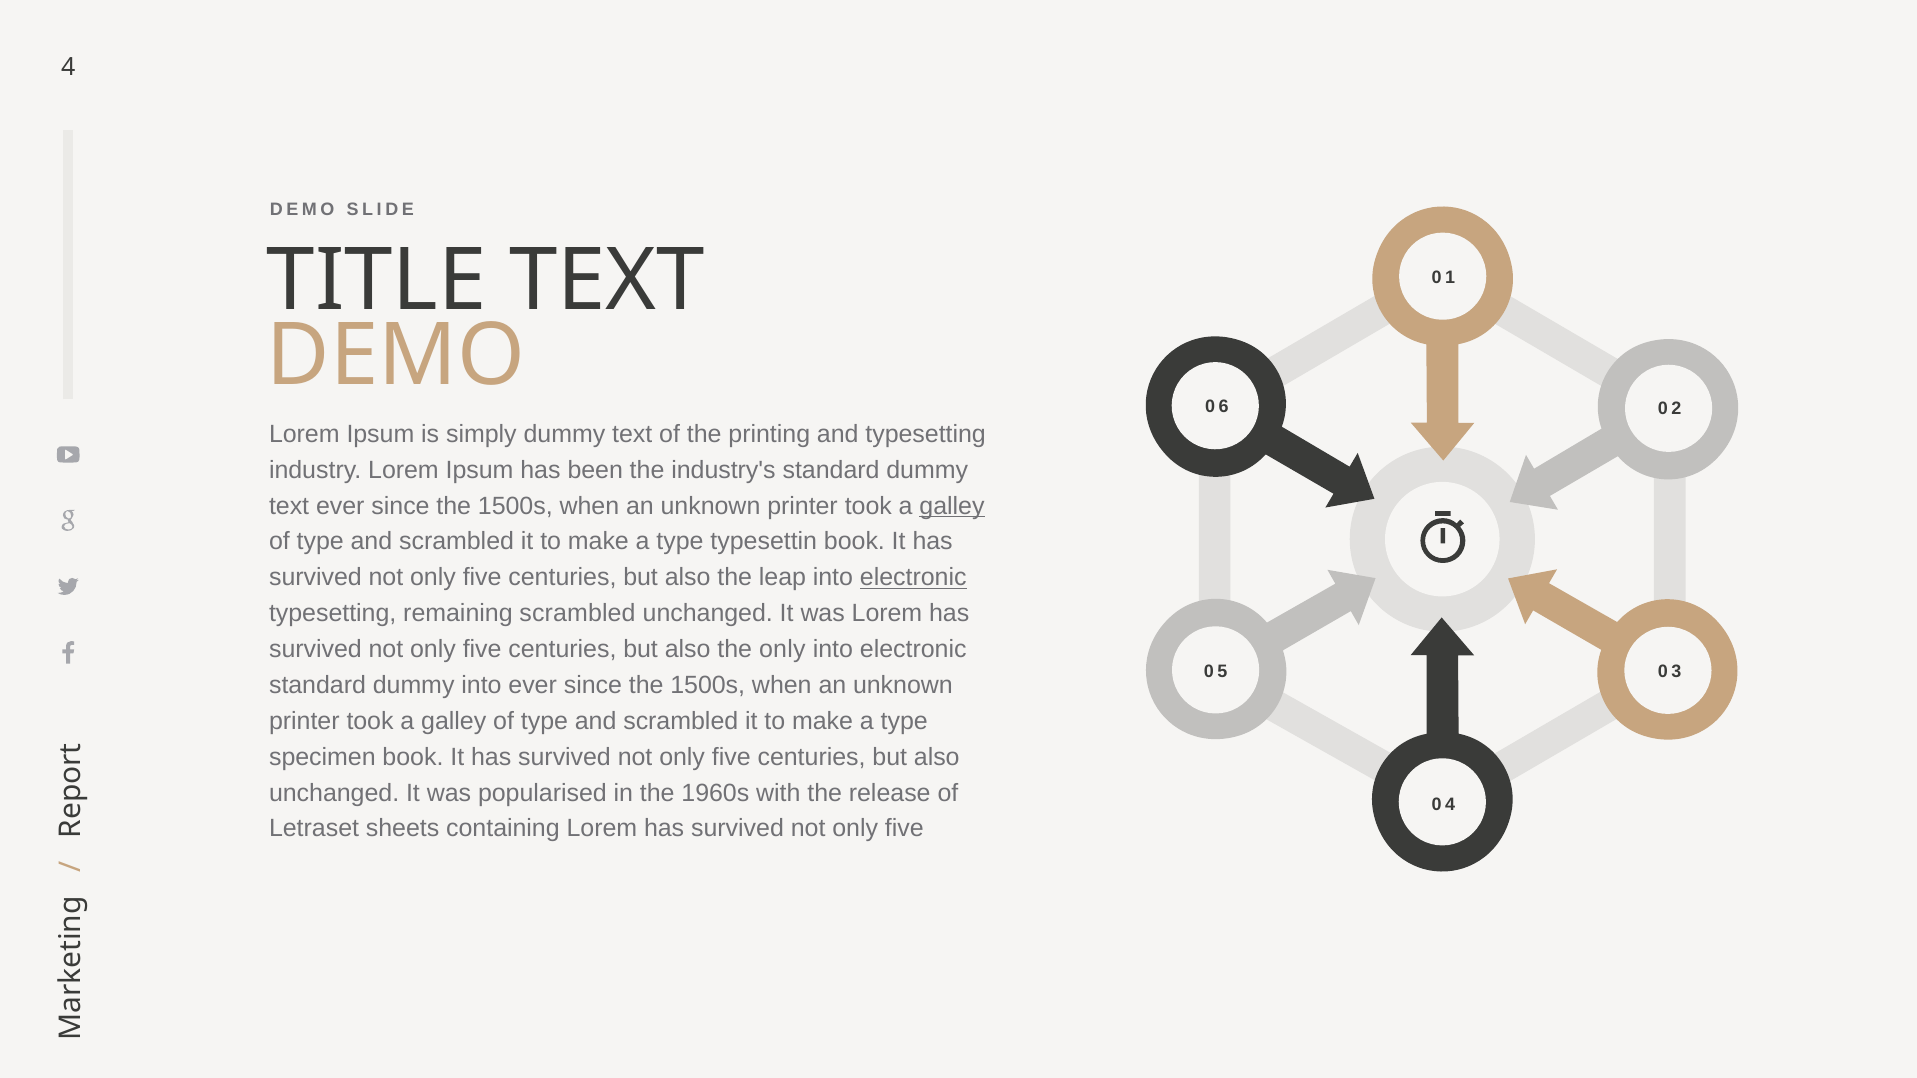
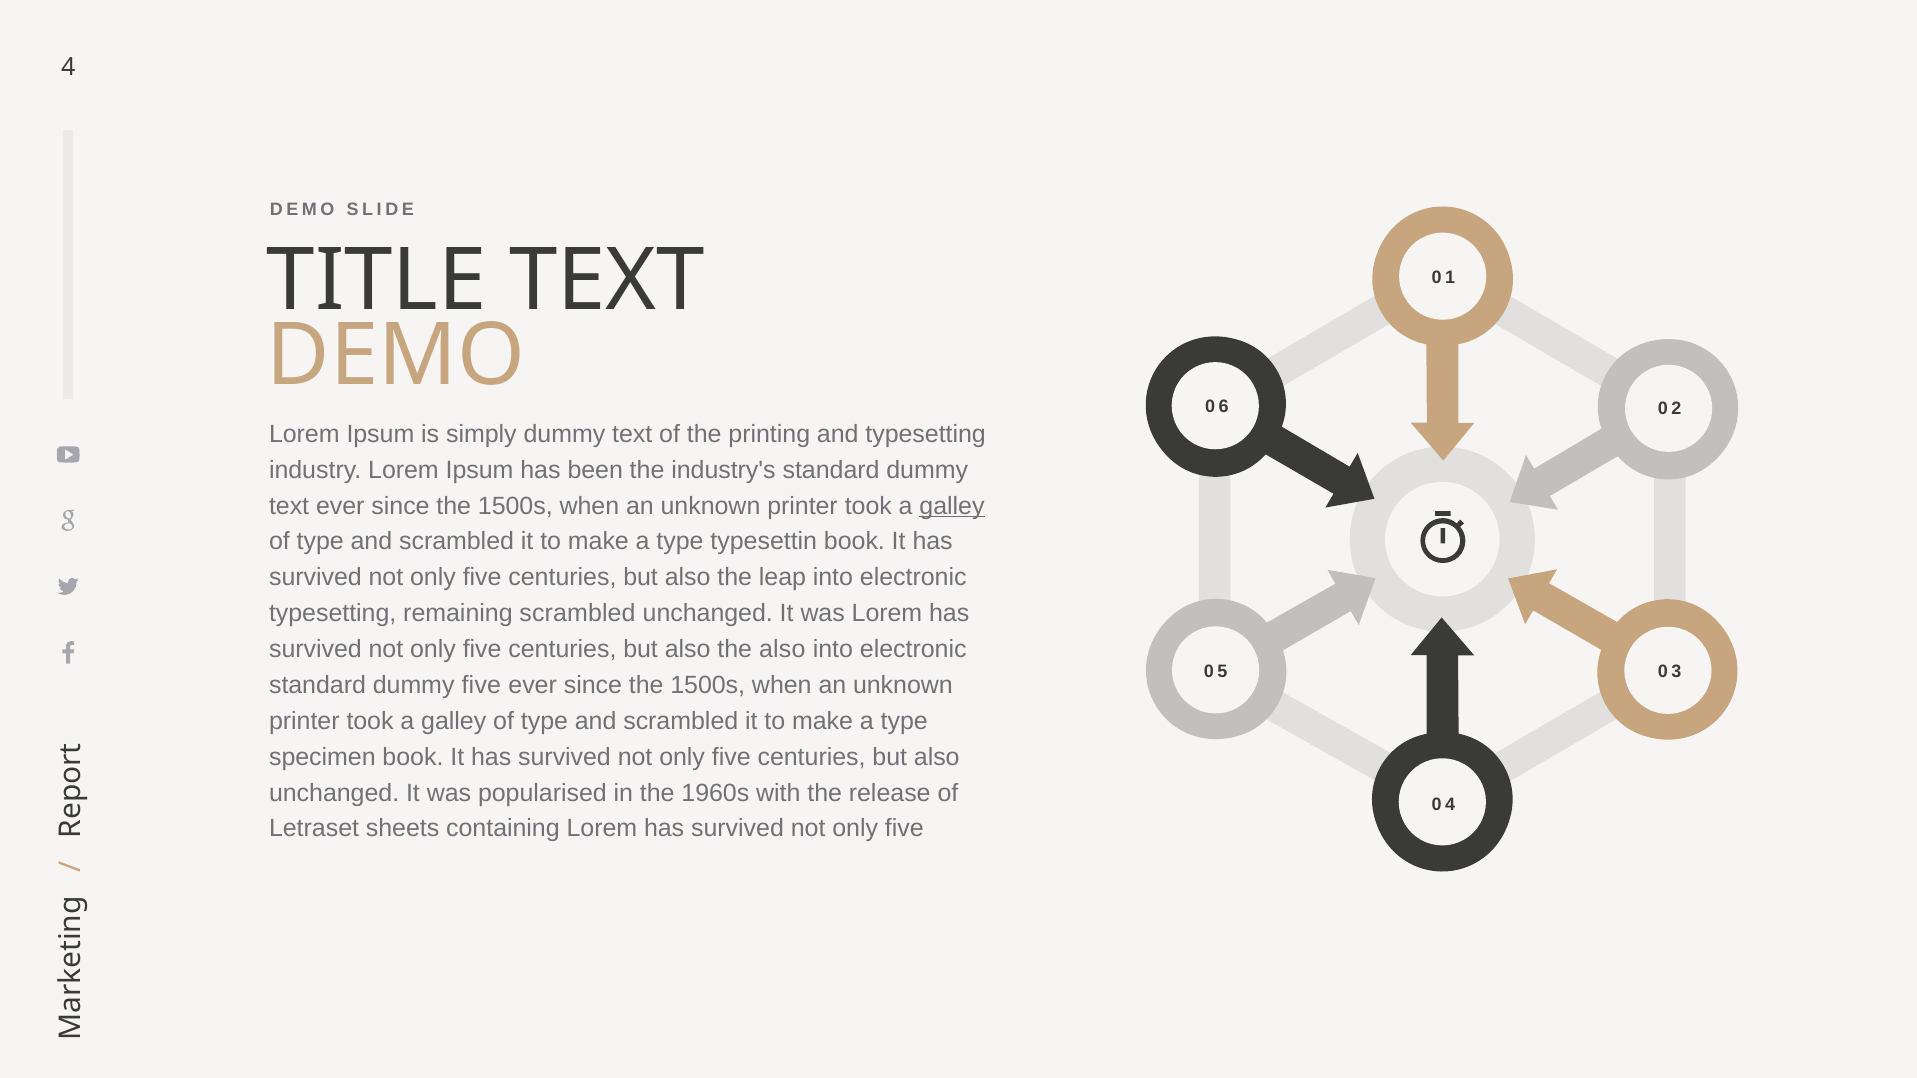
electronic underline: present -> none (913, 578)
the only: only -> also (782, 649)
dummy into: into -> five (481, 685)
